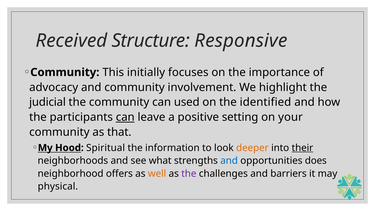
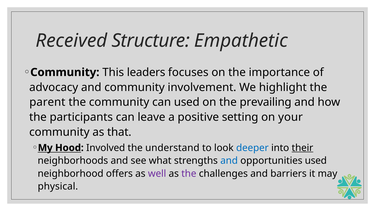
Responsive: Responsive -> Empathetic (241, 41)
initially: initially -> leaders (146, 72)
judicial: judicial -> parent (47, 102)
identified: identified -> prevailing (266, 102)
can underline: present -> none (125, 117)
Spiritual: Spiritual -> Involved (106, 148)
information: information -> understand (172, 148)
deeper colour: orange -> blue (252, 148)
opportunities does: does -> used (316, 161)
well colour: orange -> purple (157, 174)
